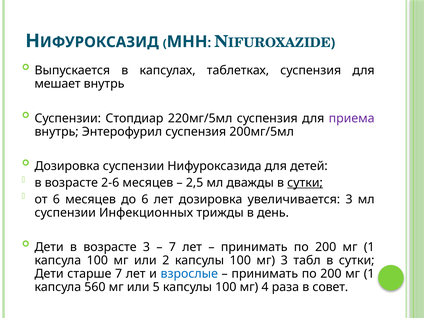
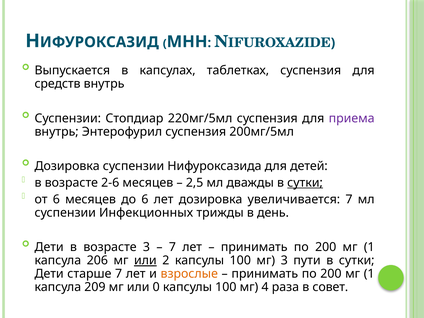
мешает: мешает -> средств (58, 84)
увеличивается 3: 3 -> 7 (349, 199)
капсула 100: 100 -> 206 (97, 261)
или underline: none -> present (145, 261)
табл: табл -> пути (307, 261)
взрослые colour: blue -> orange (189, 274)
560: 560 -> 209 (95, 287)
5: 5 -> 0 (156, 287)
